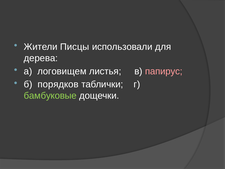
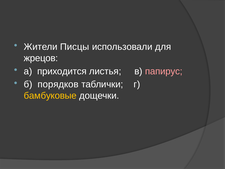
дерева: дерева -> жрецов (41, 58)
логовищем: логовищем -> приходится (62, 71)
бамбуковые colour: light green -> yellow (50, 96)
